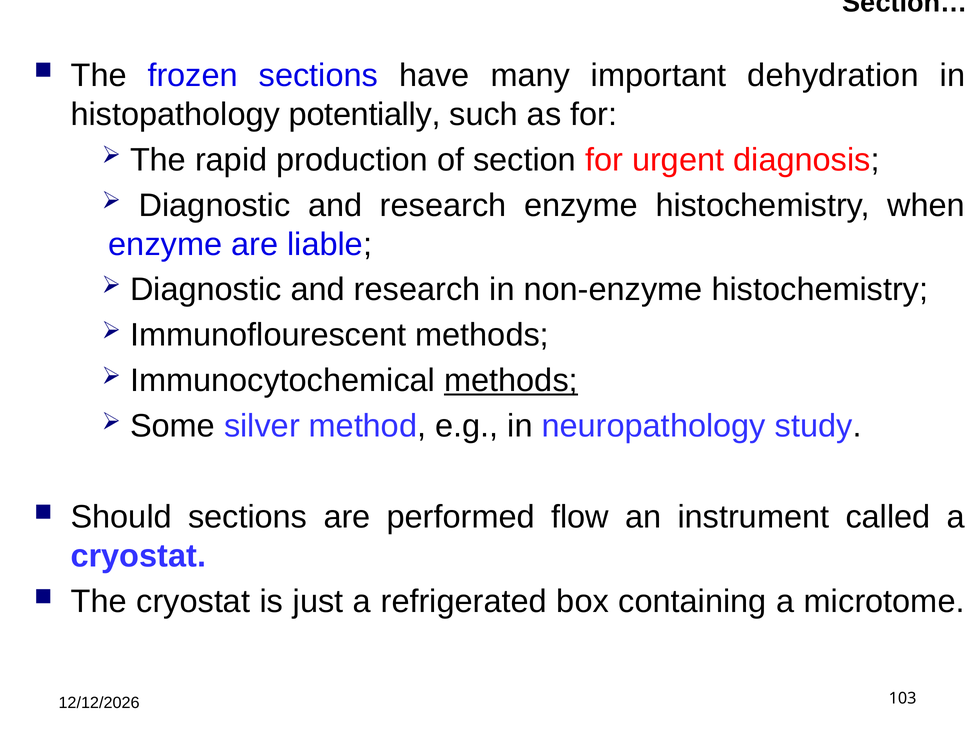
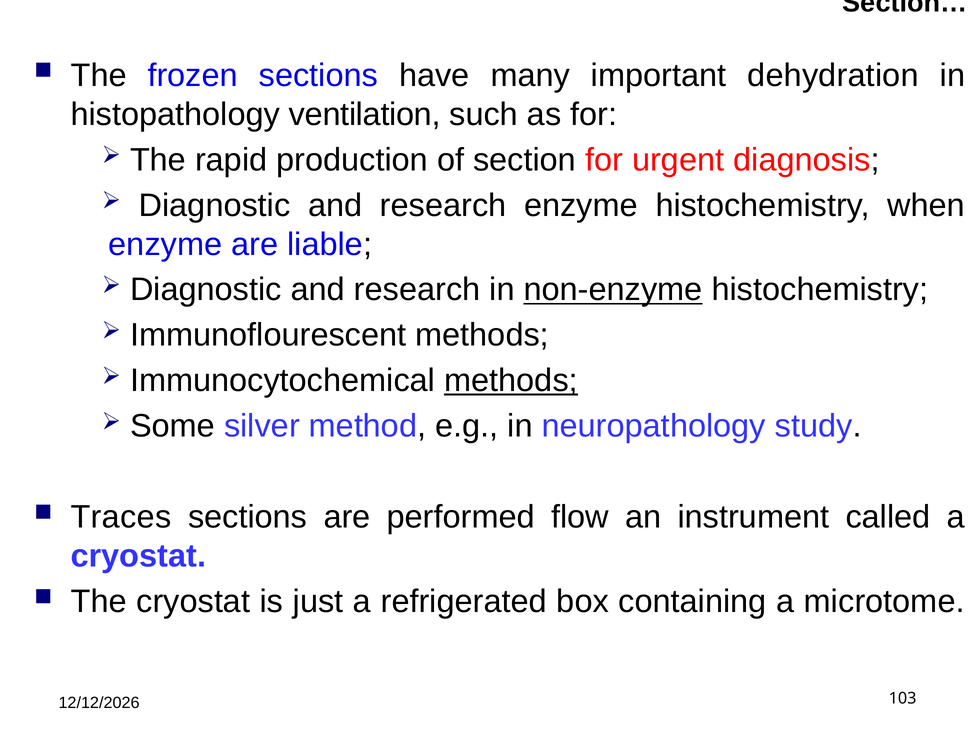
potentially: potentially -> ventilation (365, 114)
non-enzyme underline: none -> present (613, 290)
Should: Should -> Traces (121, 517)
